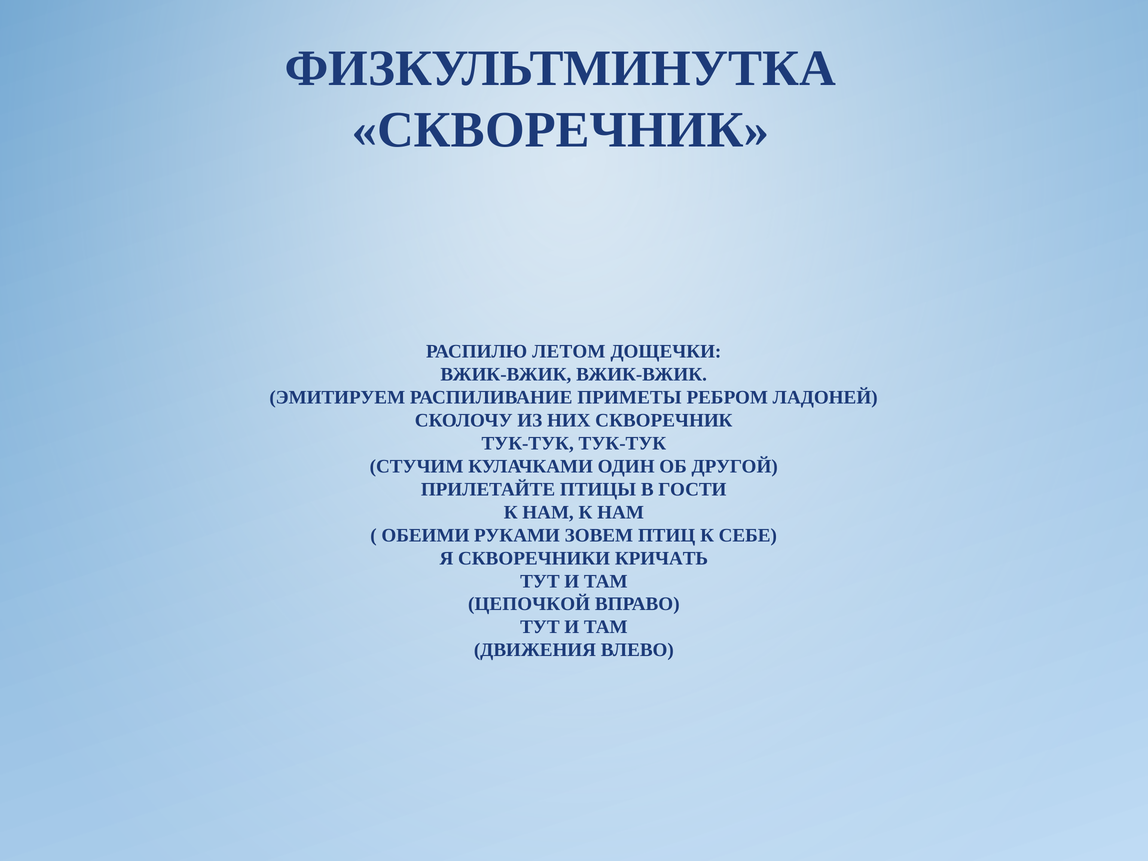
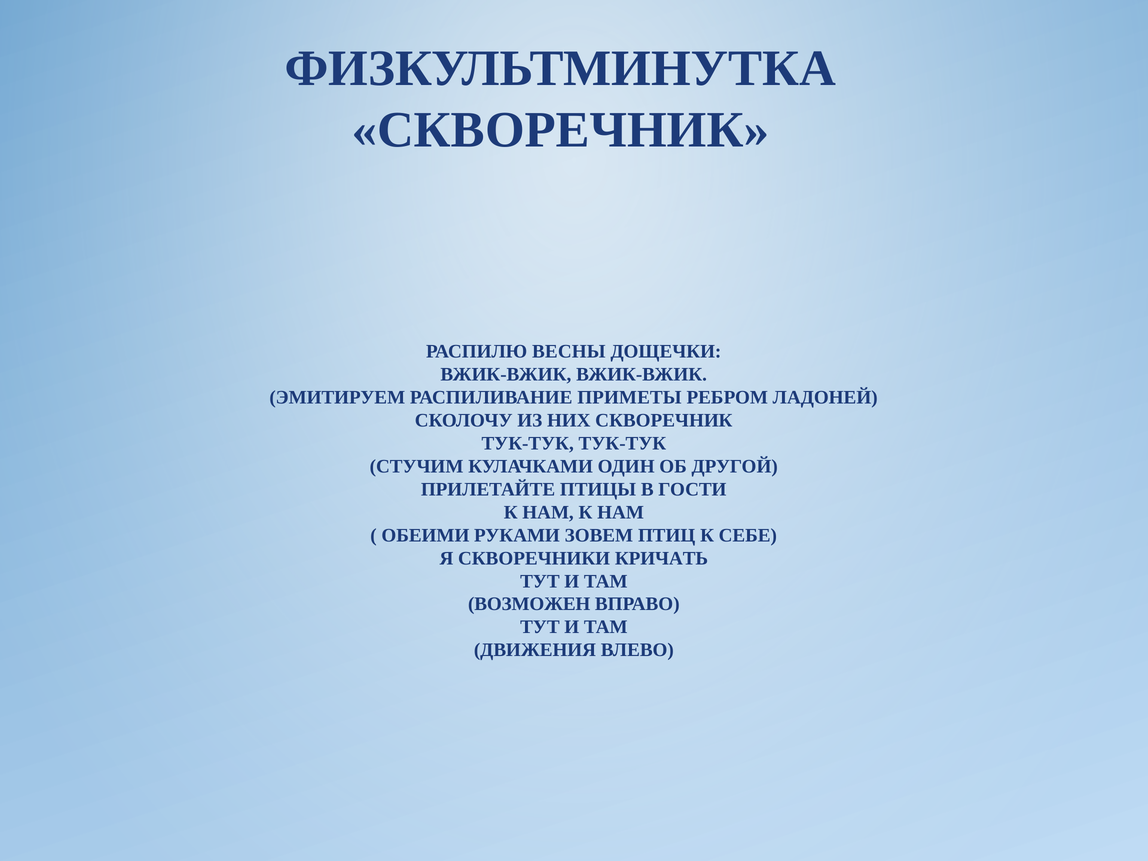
ЛЕТОМ: ЛЕТОМ -> ВЕСНЫ (569, 352)
ЦЕПОЧКОЙ: ЦЕПОЧКОЙ -> ВОЗМОЖЕН (529, 604)
